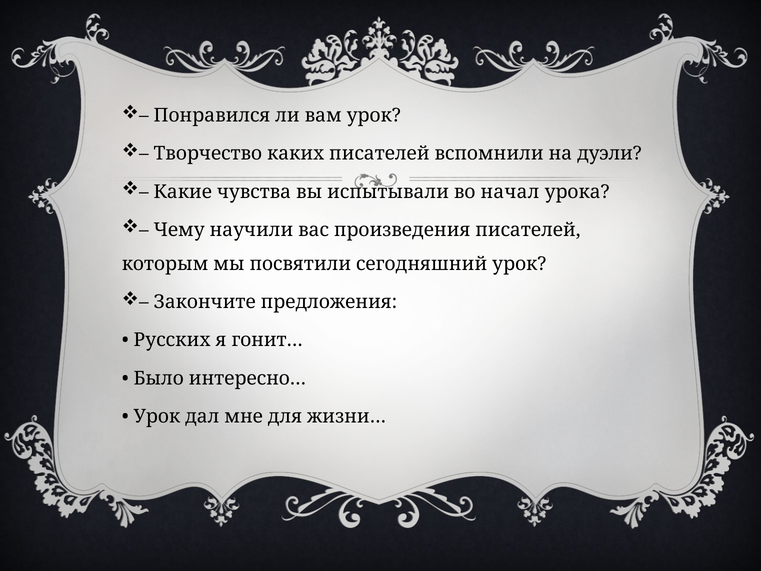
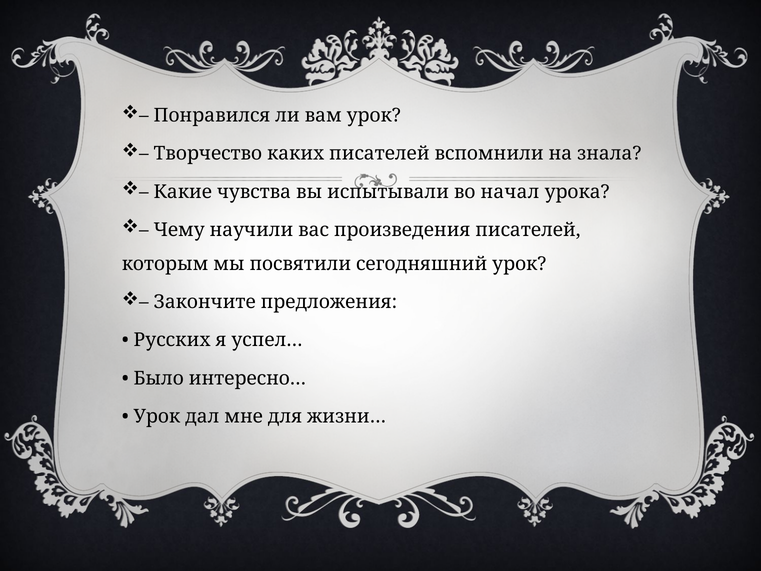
дуэли: дуэли -> знала (609, 154)
гонит…: гонит… -> успел… (267, 340)
